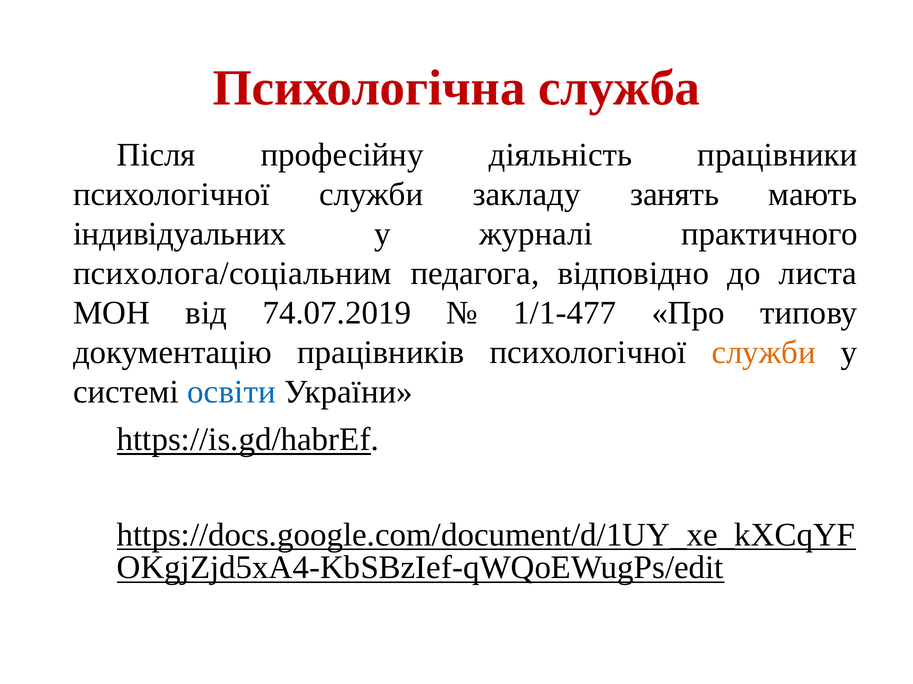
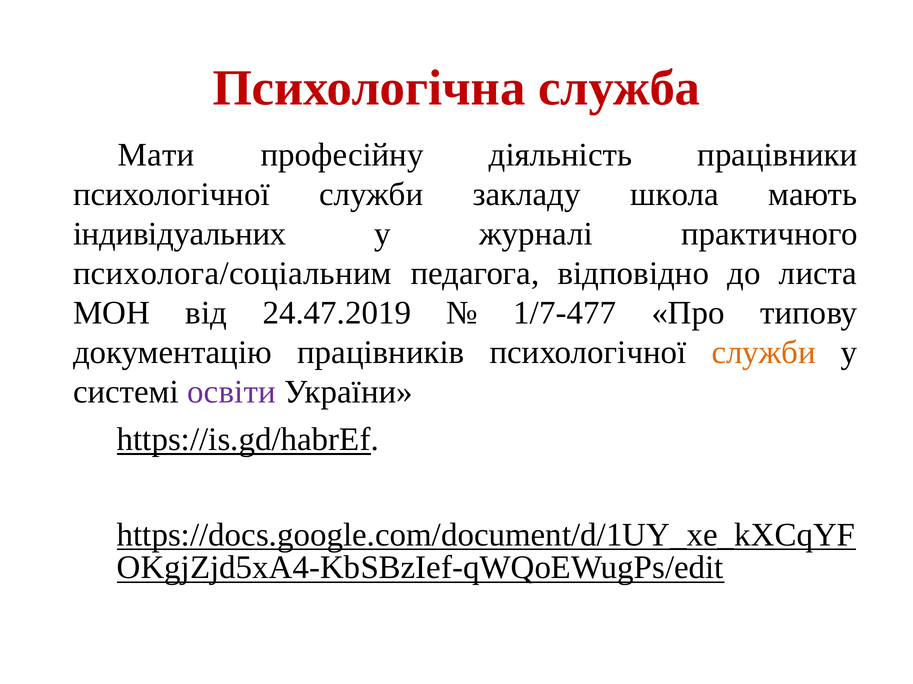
Після: Після -> Мати (156, 155)
занять: занять -> школа (675, 195)
74.07.2019: 74.07.2019 -> 24.47.2019 (337, 313)
1/1-477: 1/1-477 -> 1/7-477 (565, 313)
освіти colour: blue -> purple (231, 392)
